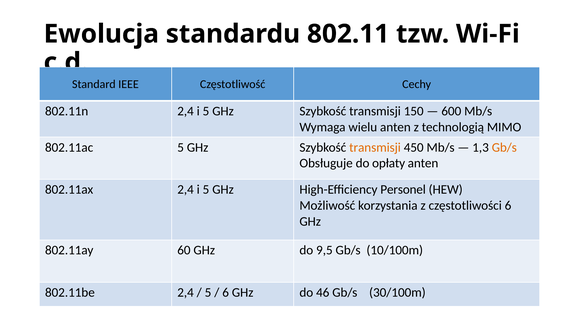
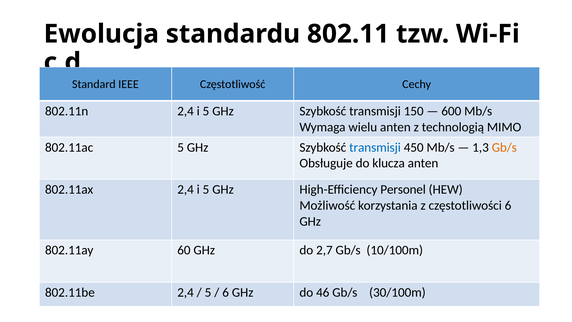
transmisji colour: orange -> blue (375, 147)
opłaty: opłaty -> klucza (389, 163)
9,5: 9,5 -> 2,7 (324, 250)
